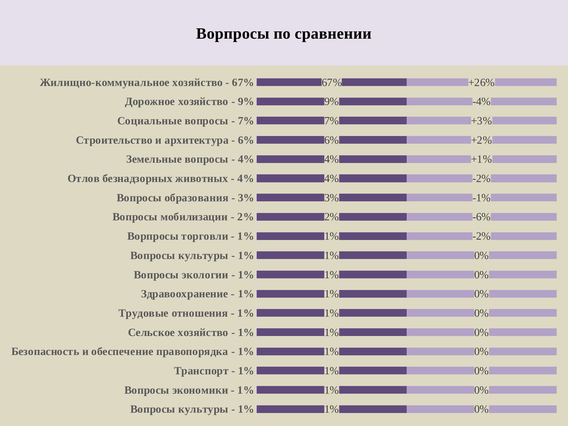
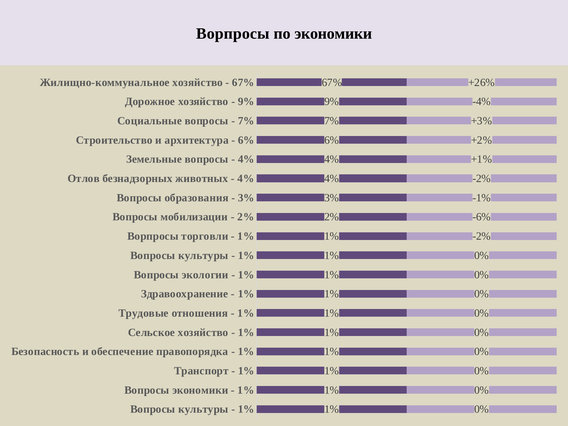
по сравнении: сравнении -> экономики (333, 34)
